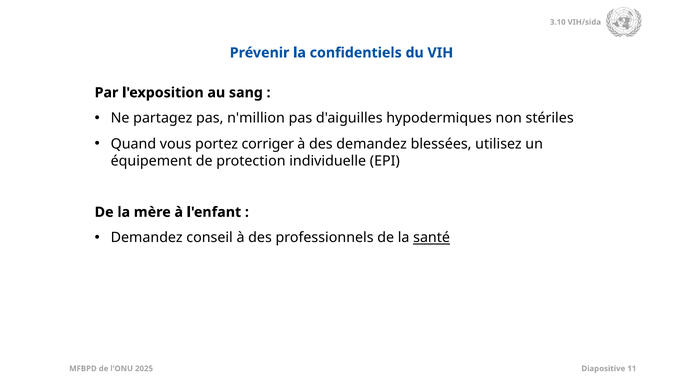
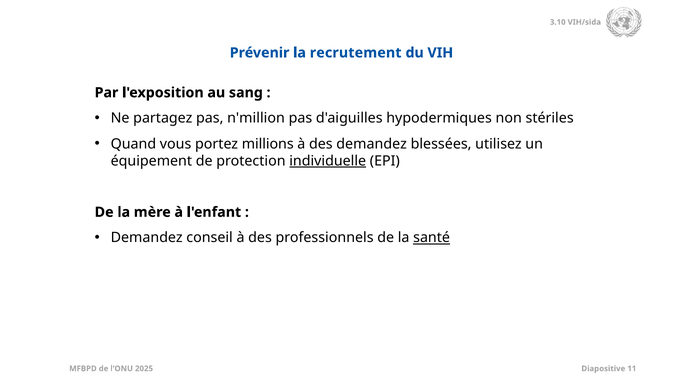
confidentiels: confidentiels -> recrutement (356, 53)
corriger: corriger -> millions (268, 144)
individuelle underline: none -> present (328, 161)
